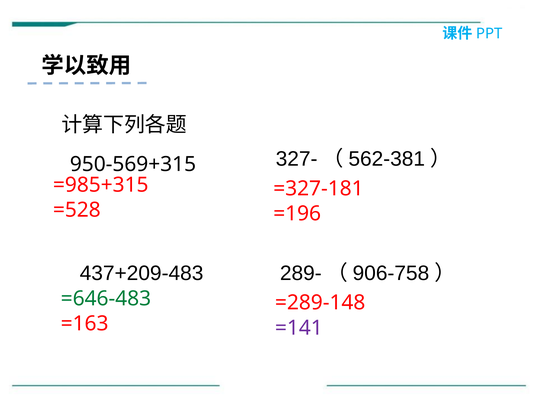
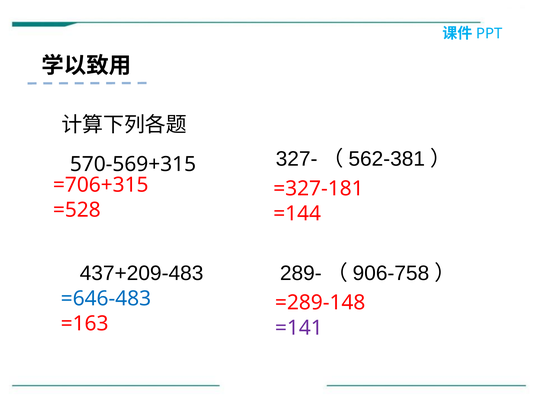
950-569+315: 950-569+315 -> 570-569+315 (133, 164)
=985+315: =985+315 -> =706+315 (101, 185)
=196: =196 -> =144 (297, 214)
=646-483 colour: green -> blue (106, 299)
